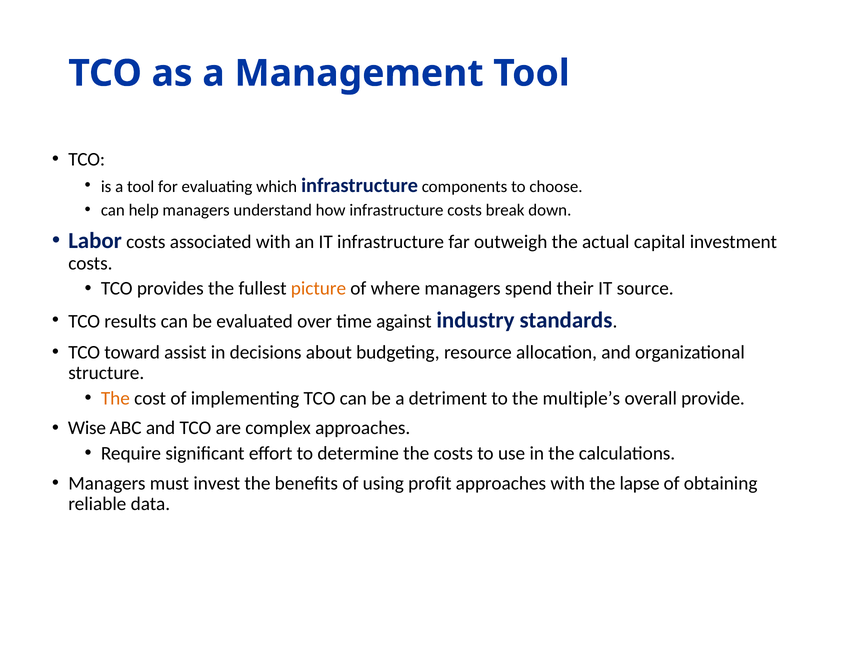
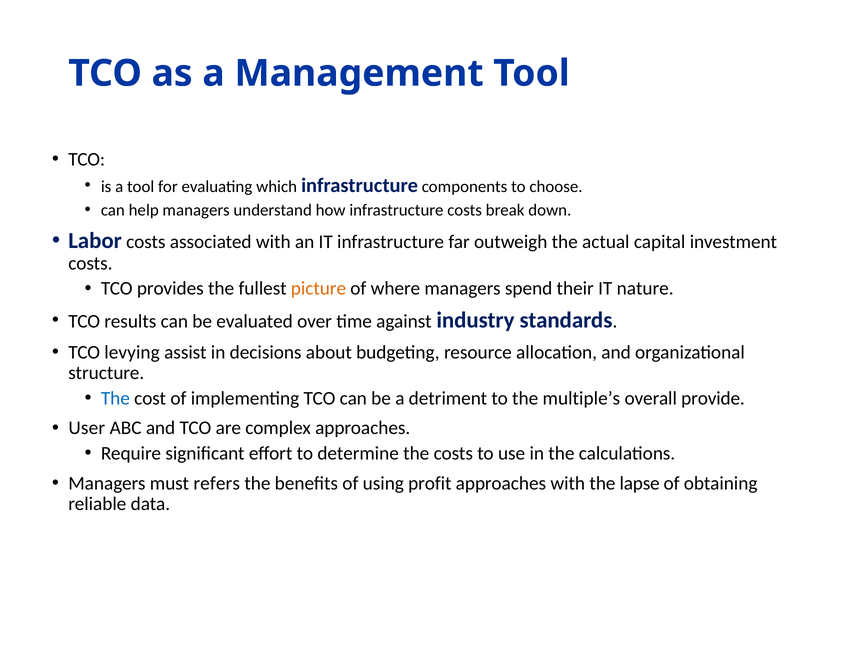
source: source -> nature (645, 289)
toward: toward -> levying (132, 352)
The colour: orange -> blue (115, 398)
Wise: Wise -> User (87, 428)
invest: invest -> refers (217, 483)
